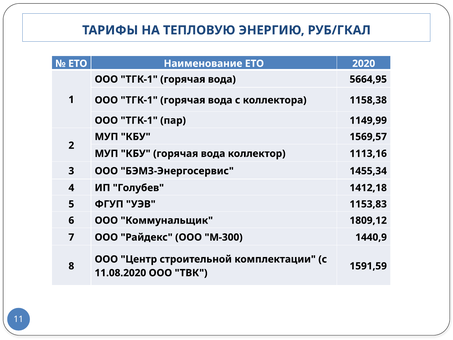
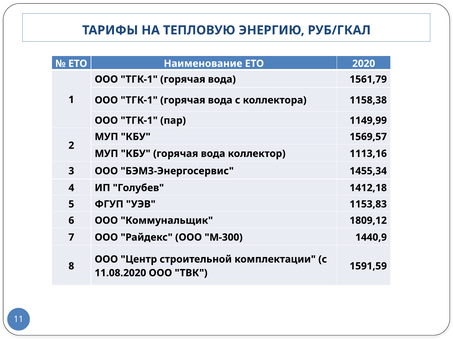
5664,95: 5664,95 -> 1561,79 (368, 79)
